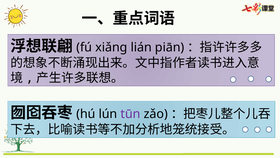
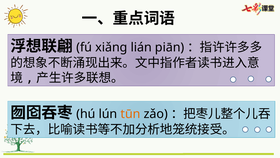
tūn colour: purple -> orange (130, 114)
